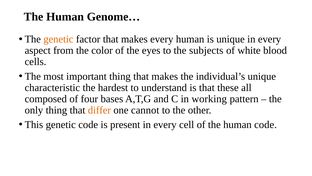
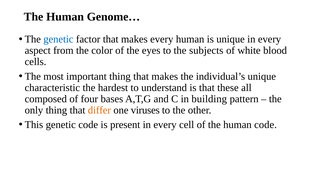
genetic colour: orange -> blue (58, 39)
working: working -> building (209, 99)
cannot: cannot -> viruses (145, 110)
